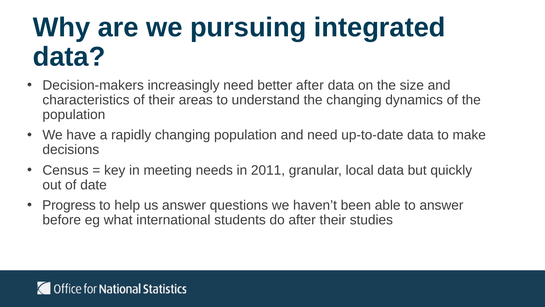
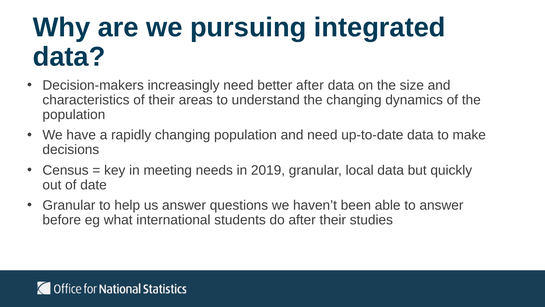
2011: 2011 -> 2019 (268, 170)
Progress: Progress -> Granular (69, 205)
